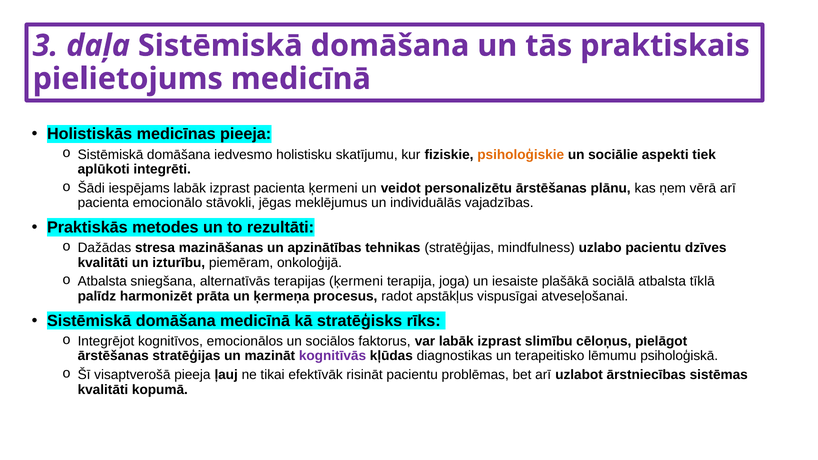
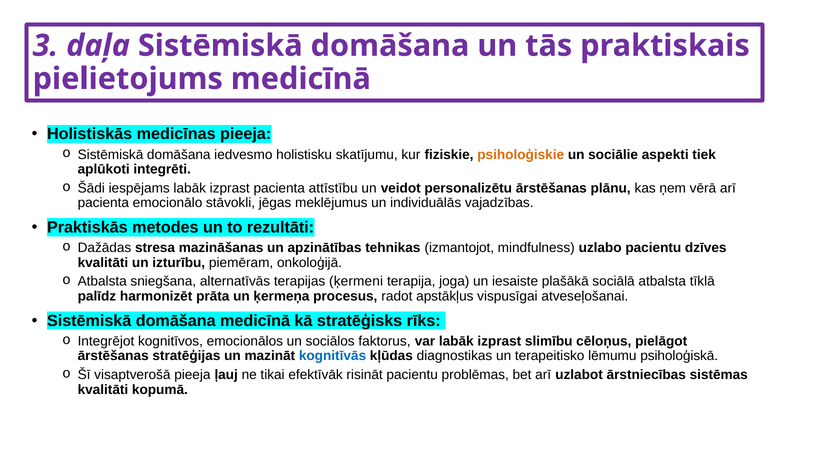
pacienta ķermeni: ķermeni -> attīstību (333, 188)
tehnikas stratēģijas: stratēģijas -> izmantojot (459, 248)
kognitīvās colour: purple -> blue (332, 356)
